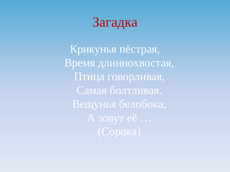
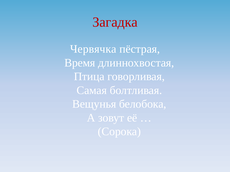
Крикунья: Крикунья -> Червячка (93, 49)
